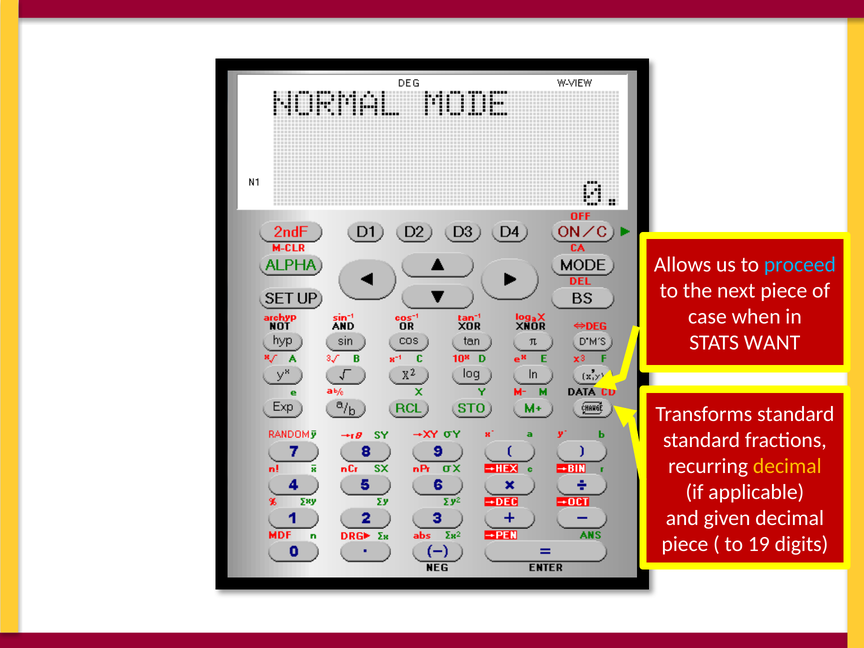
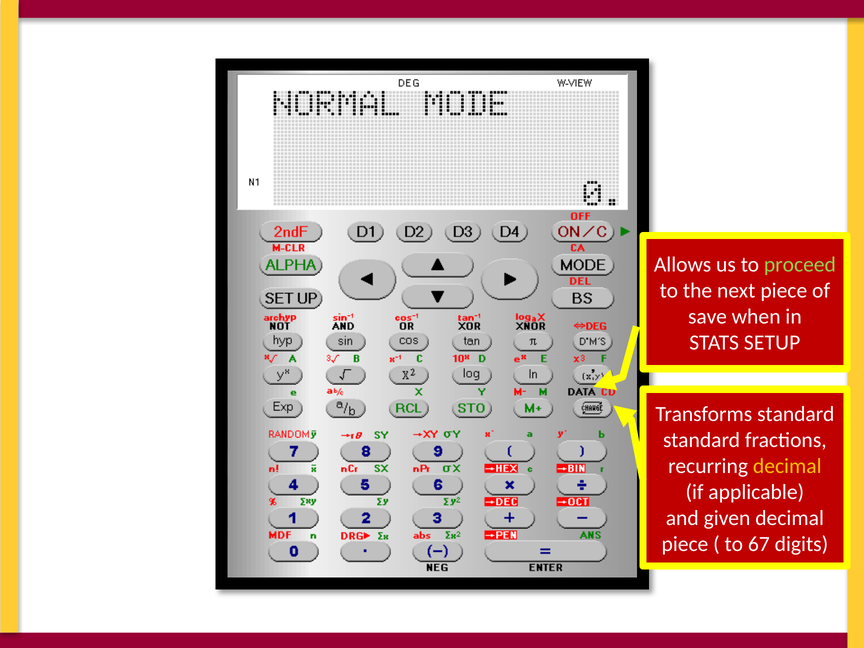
proceed colour: light blue -> light green (800, 265)
case: case -> save (708, 317)
WANT: WANT -> SETUP (772, 343)
19: 19 -> 67 (759, 544)
